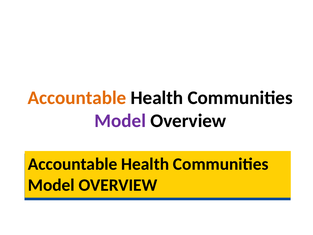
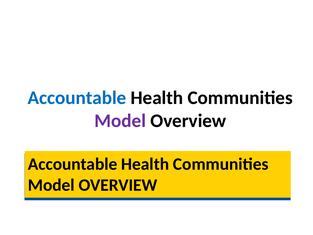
Accountable colour: orange -> blue (77, 98)
